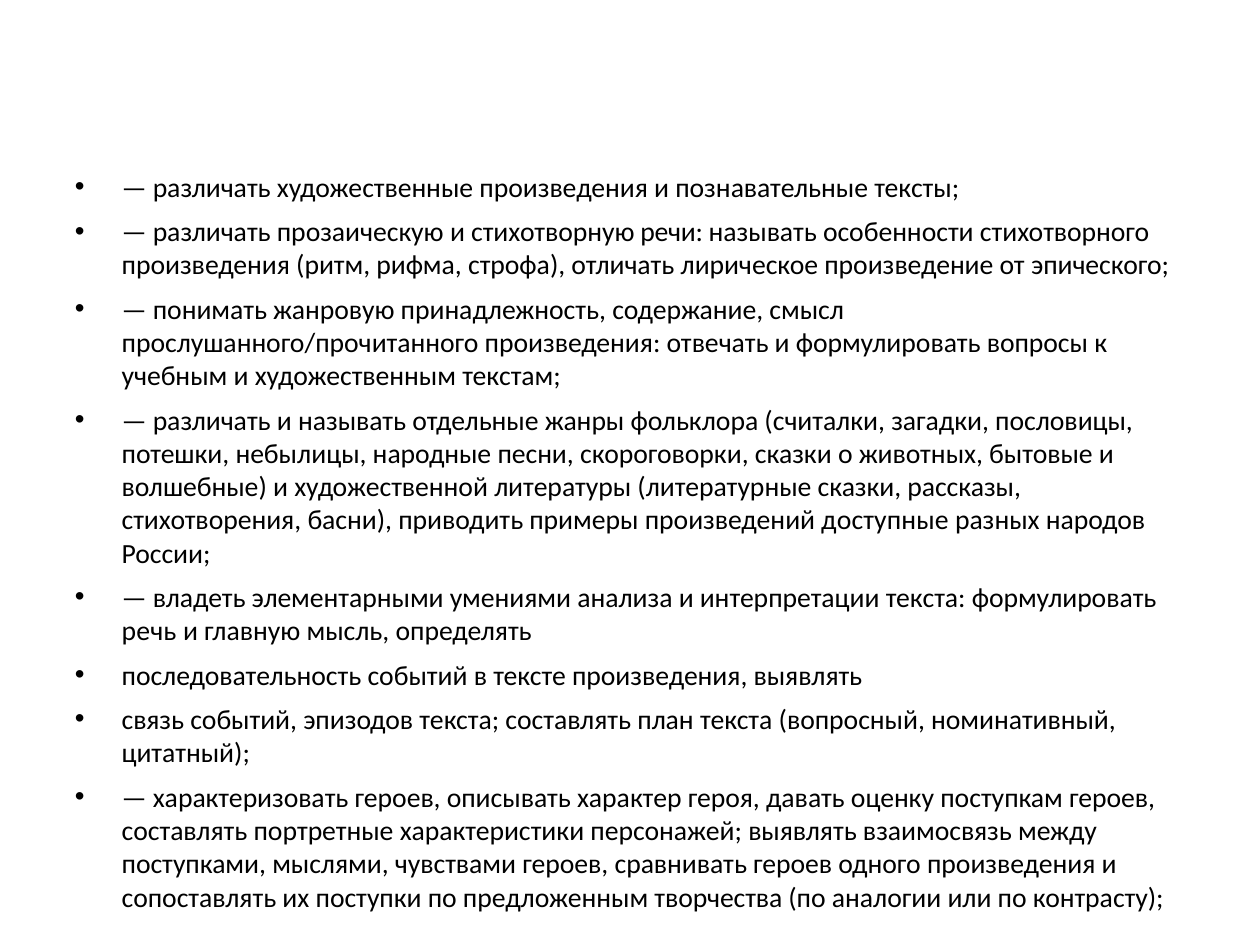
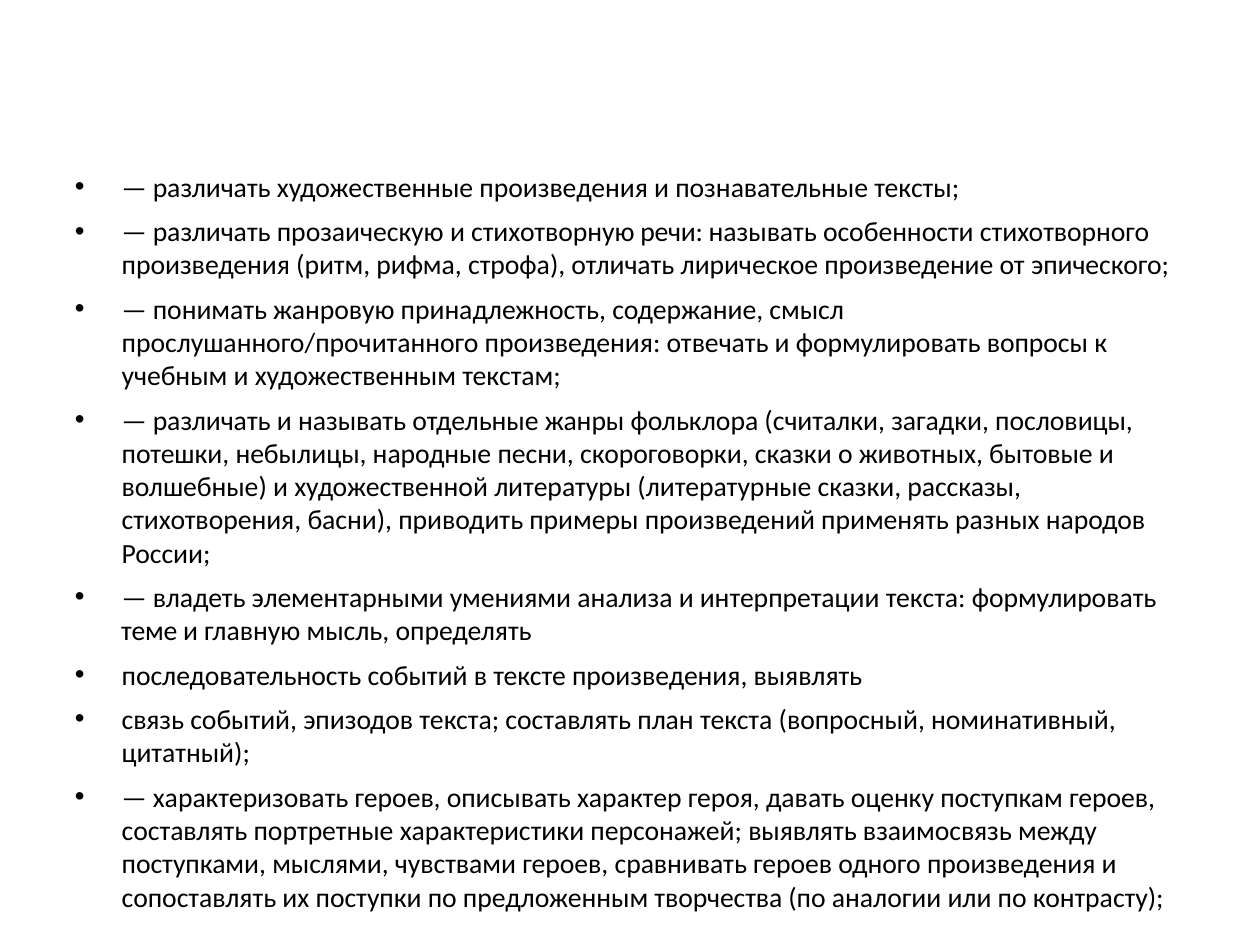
доступные: доступные -> применять (885, 521)
речь: речь -> теме (149, 632)
